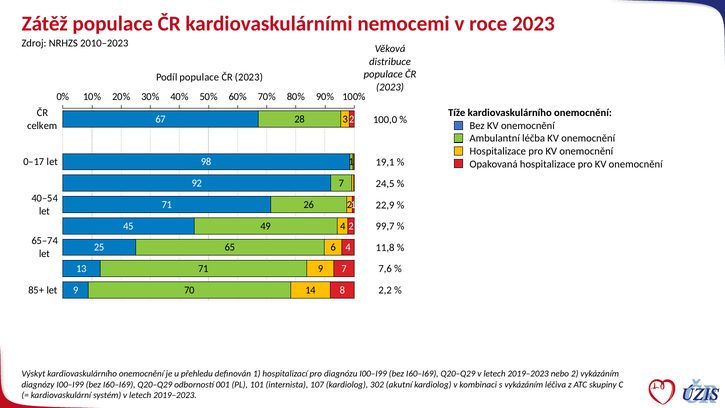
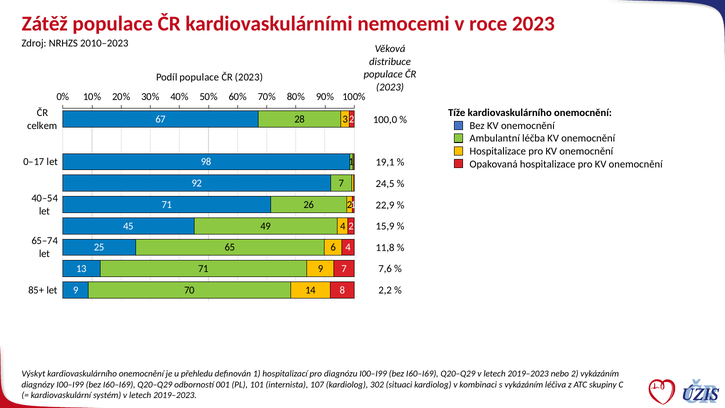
99,7: 99,7 -> 15,9 (385, 226)
akutní: akutní -> situaci (399, 384)
